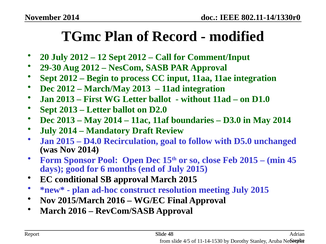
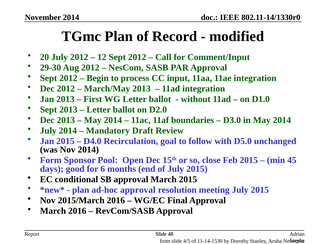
ad-hoc construct: construct -> approval (138, 190)
